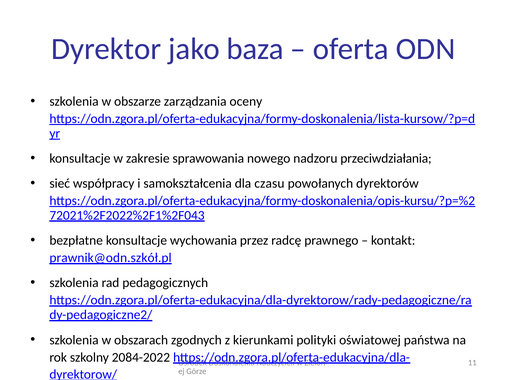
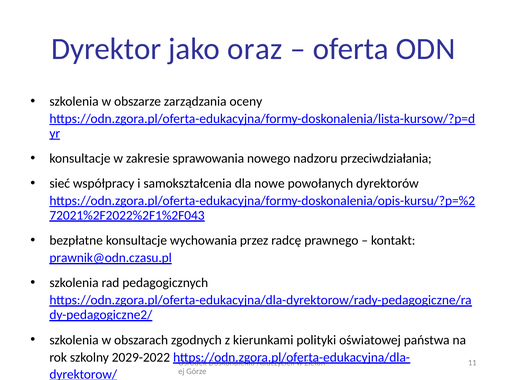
baza: baza -> oraz (255, 49)
czasu: czasu -> nowe (269, 184)
prawnik@odn.szkół.pl: prawnik@odn.szkół.pl -> prawnik@odn.czasu.pl (111, 258)
2084-2022: 2084-2022 -> 2029-2022 (141, 357)
